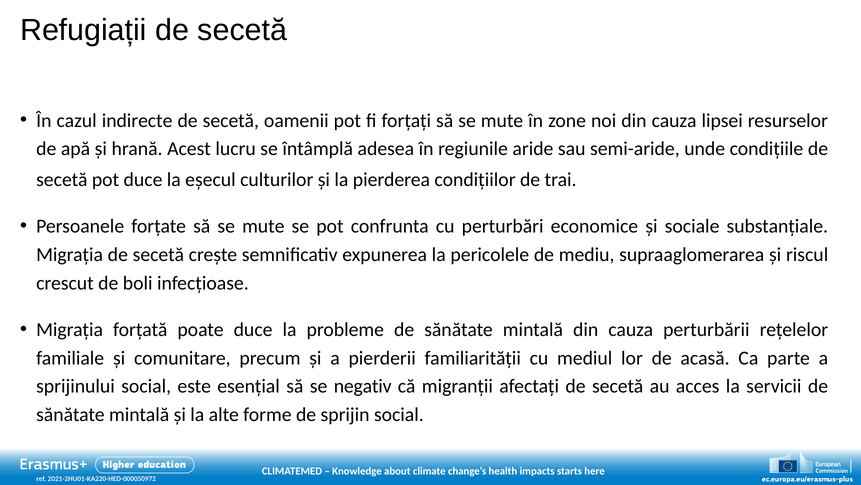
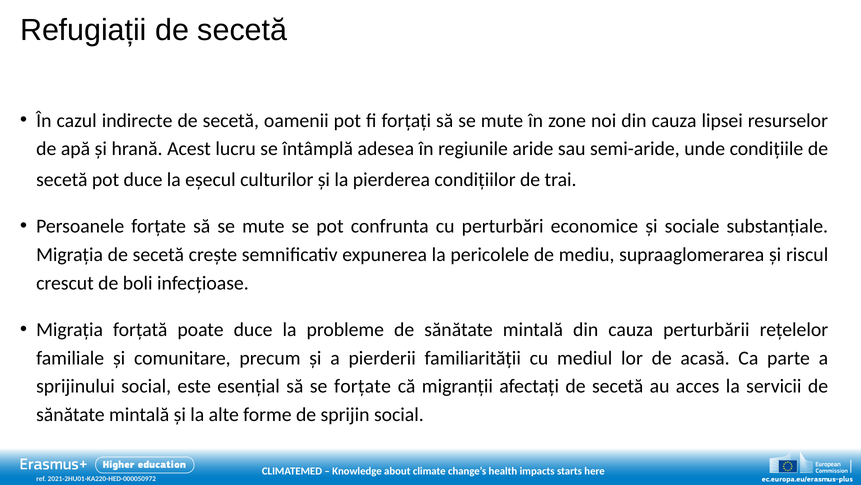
se negativ: negativ -> forțate (362, 386)
